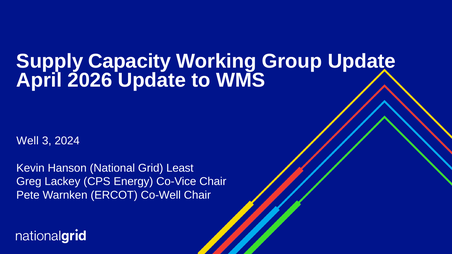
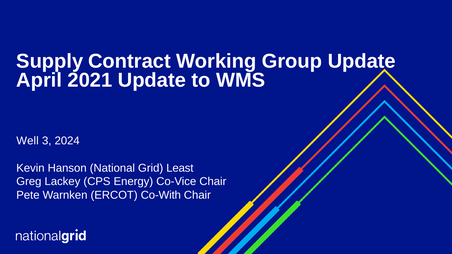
Capacity: Capacity -> Contract (129, 61)
2026: 2026 -> 2021 (90, 80)
Co-Well: Co-Well -> Co-With (161, 195)
